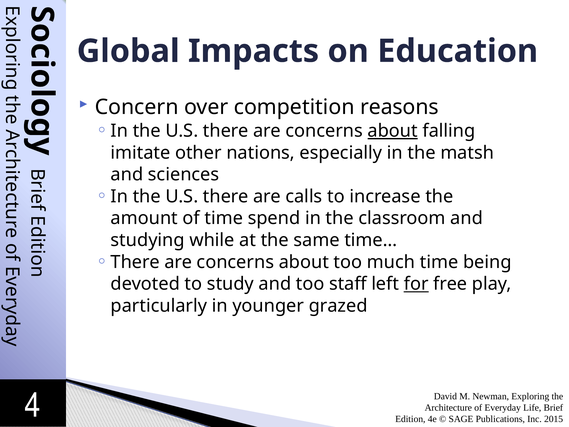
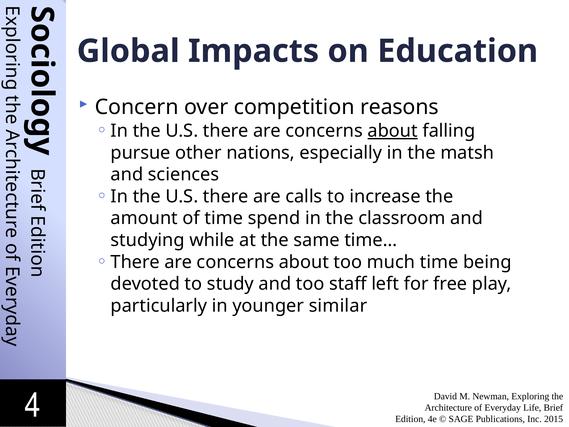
imitate: imitate -> pursue (141, 153)
for underline: present -> none (416, 284)
grazed: grazed -> similar (338, 306)
